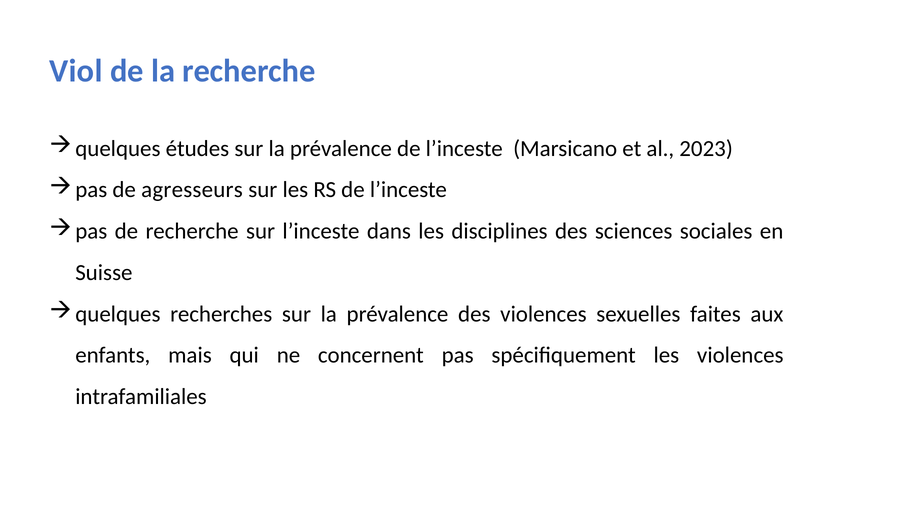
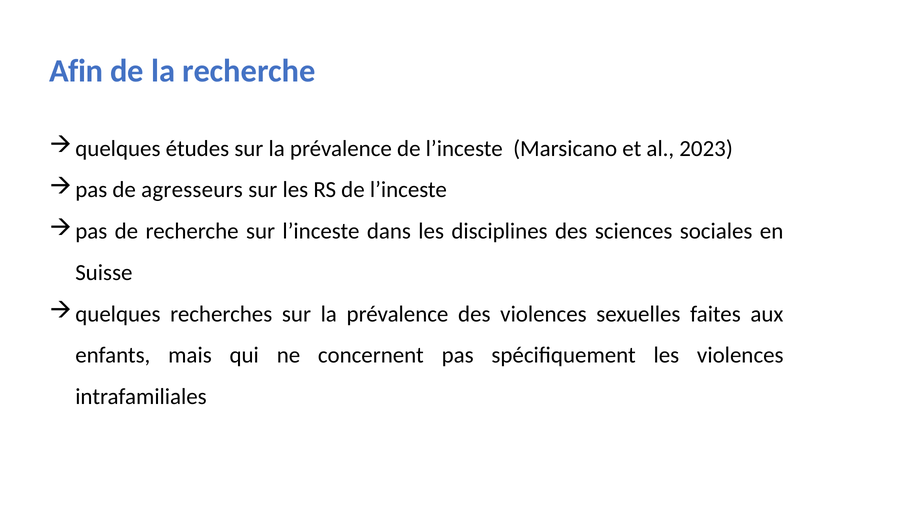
Viol: Viol -> Afin (76, 71)
